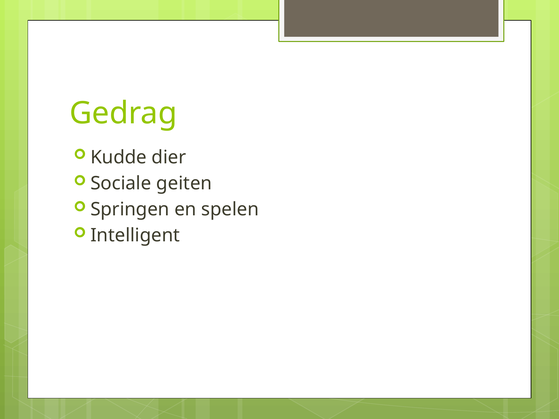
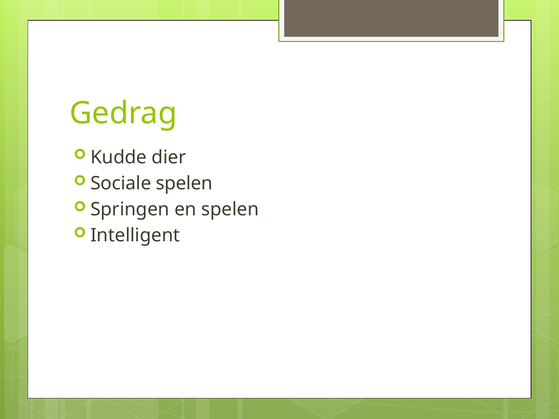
Sociale geiten: geiten -> spelen (184, 183)
